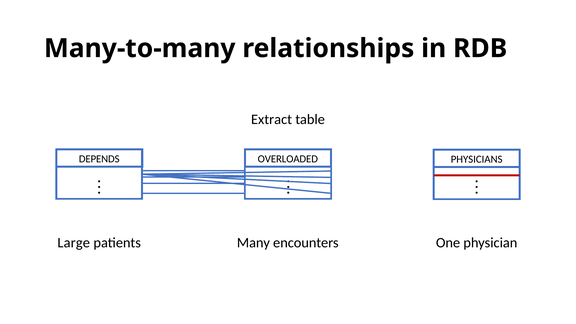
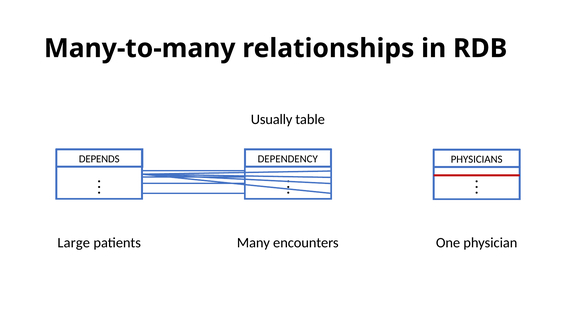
Extract: Extract -> Usually (272, 119)
OVERLOADED: OVERLOADED -> DEPENDENCY (288, 159)
